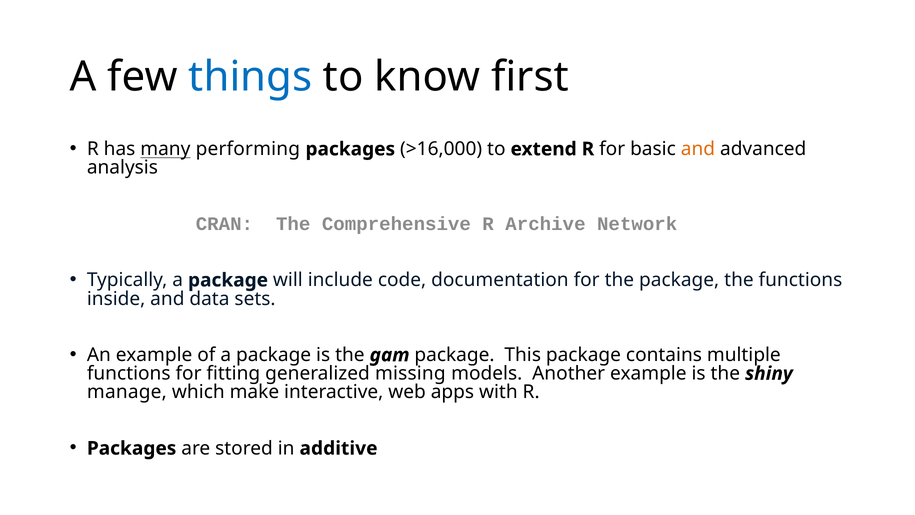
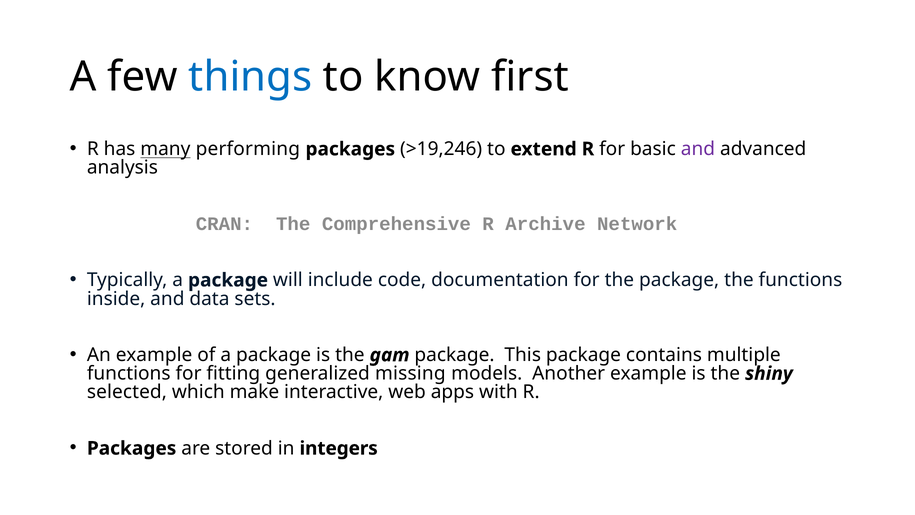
>16,000: >16,000 -> >19,246 (441, 149)
and colour: orange -> purple (698, 149)
manage: manage -> selected (127, 392)
additive: additive -> integers (339, 448)
